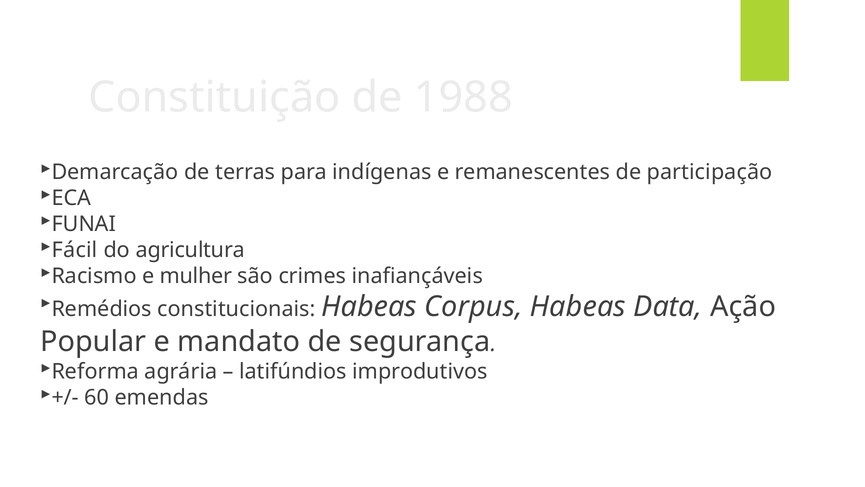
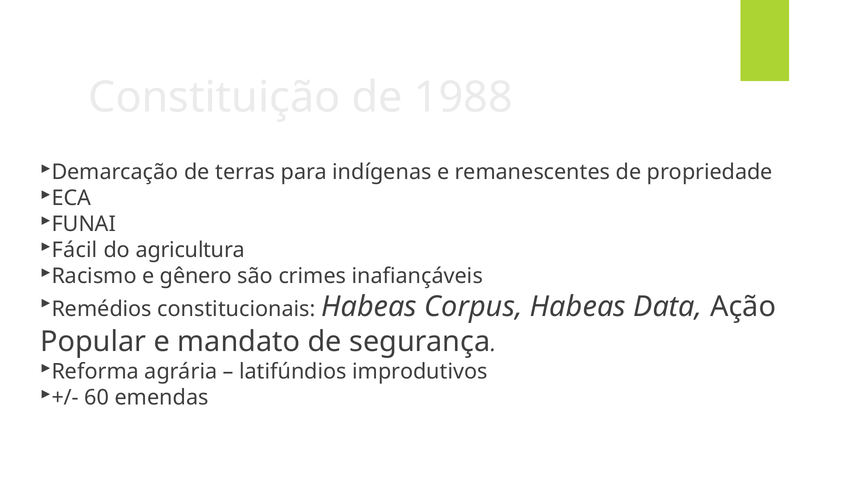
participação: participação -> propriedade (710, 172)
mulher: mulher -> gênero (196, 276)
